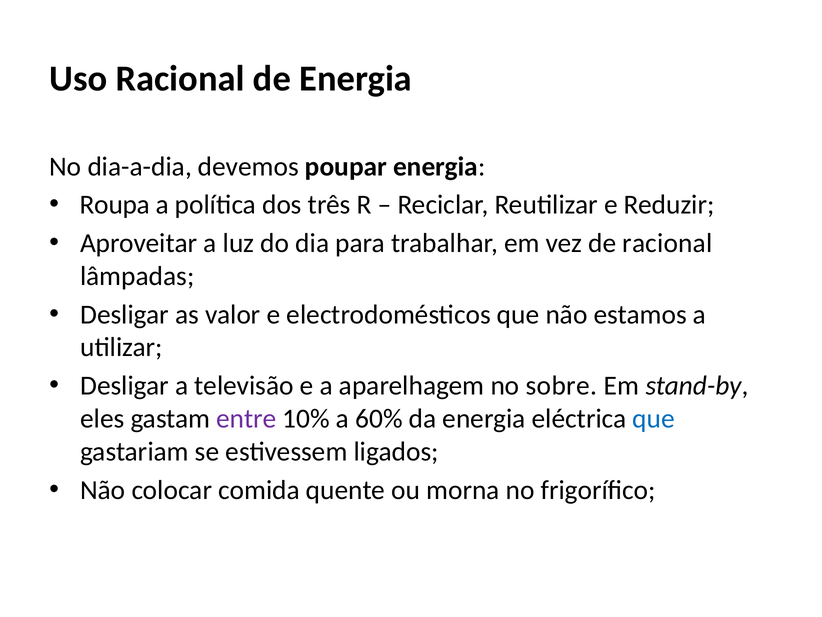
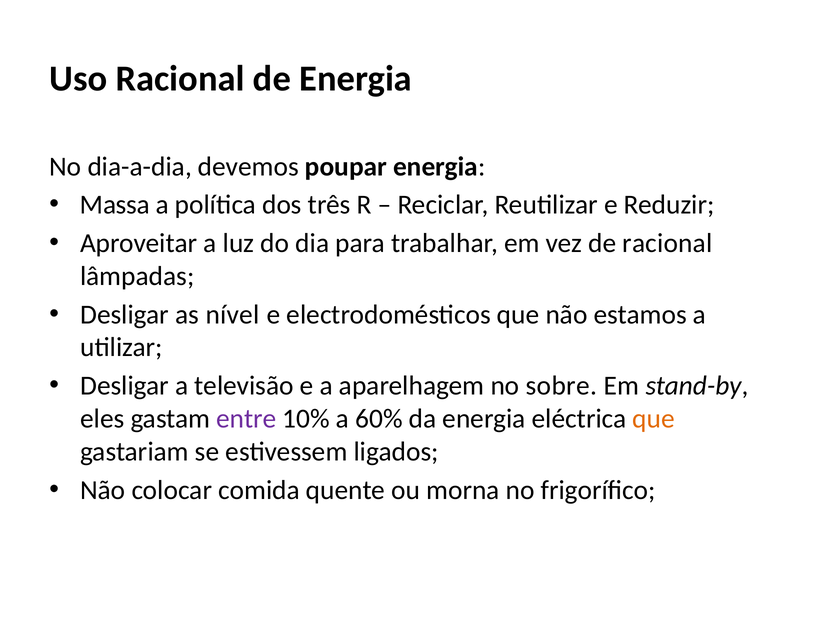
Roupa: Roupa -> Massa (115, 205)
valor: valor -> nível (233, 314)
que colour: blue -> orange (654, 418)
